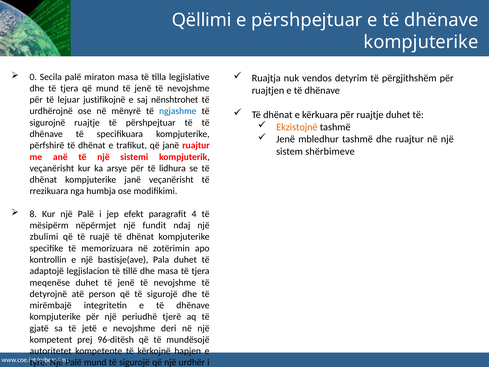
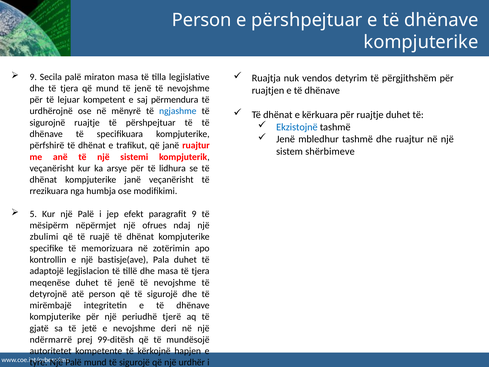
Qëllimi: Qëllimi -> Person (202, 20)
0: 0 -> 9 (33, 77)
justifikojnë: justifikojnë -> kompetent (104, 100)
nënshtrohet: nënshtrohet -> përmendura (175, 100)
Ekzistojnë colour: orange -> blue (297, 127)
8: 8 -> 5 (33, 214)
paragrafit 4: 4 -> 9 (194, 214)
fundit: fundit -> ofrues (155, 225)
kompetent: kompetent -> ndërmarrë (51, 339)
96-ditësh: 96-ditësh -> 99-ditësh (116, 339)
